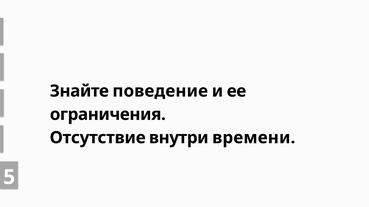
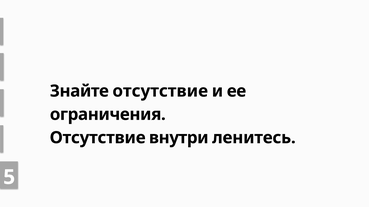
Знайте поведение: поведение -> отсутствие (160, 91)
времени: времени -> ленитесь (254, 138)
